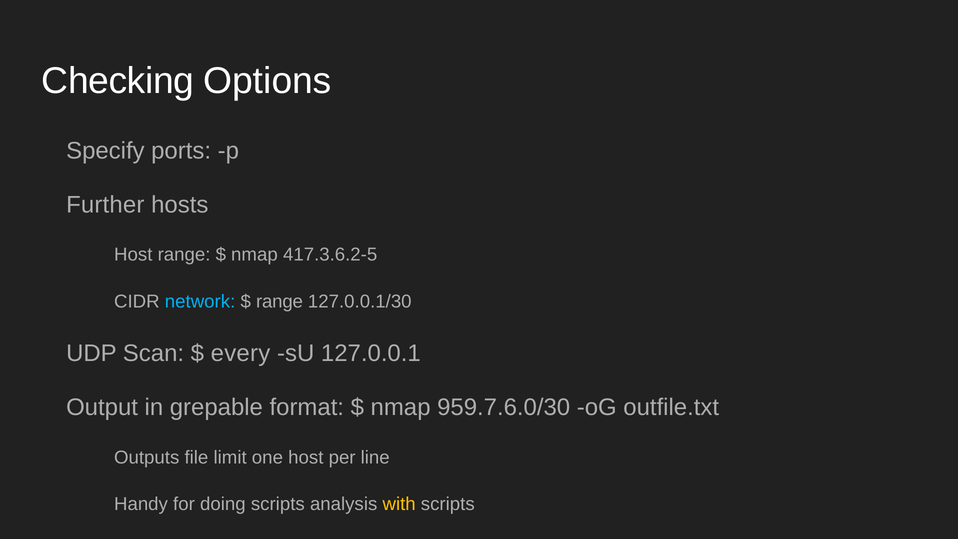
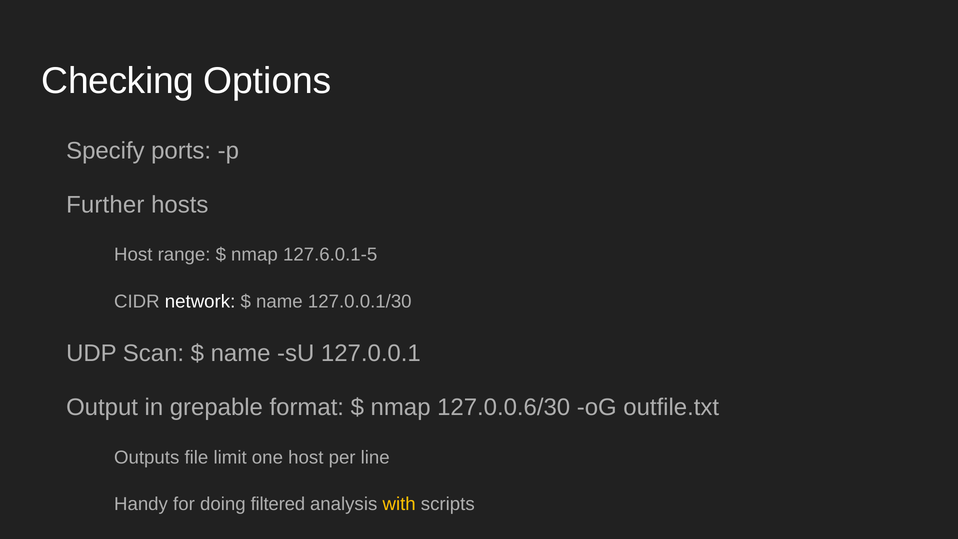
417.3.6.2-5: 417.3.6.2-5 -> 127.6.0.1-5 (330, 255)
network colour: light blue -> white (200, 302)
range: range -> name (279, 302)
every: every -> name (241, 353)
959.7.6.0/30: 959.7.6.0/30 -> 127.0.0.6/30 (504, 408)
doing scripts: scripts -> filtered (278, 504)
